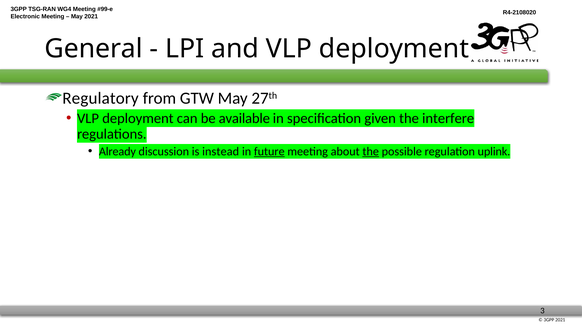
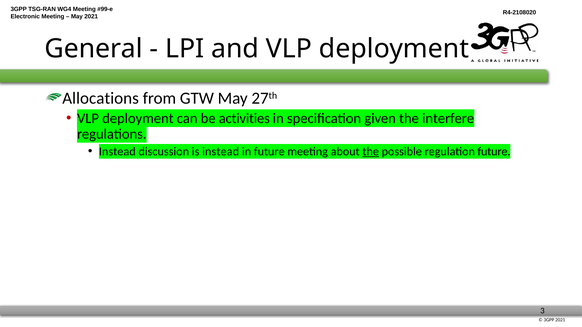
Regulatory: Regulatory -> Allocations (101, 98)
available: available -> activities (244, 118)
Already: Already -> Instead (117, 152)
future underline: present -> none (269, 152)
regulation uplink: uplink -> future (494, 152)
